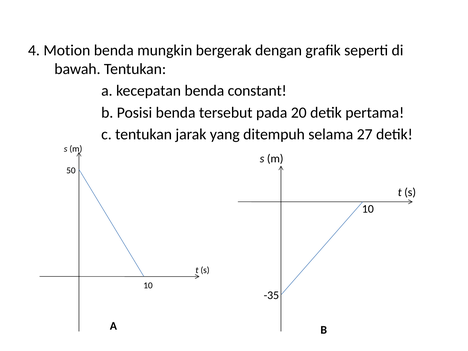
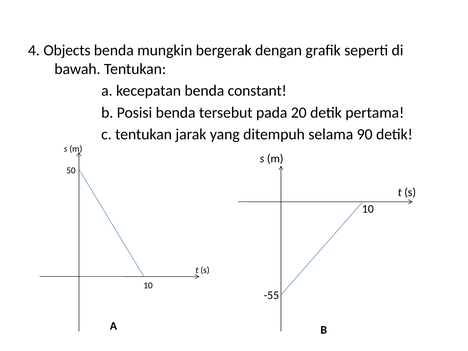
Motion: Motion -> Objects (67, 50)
27: 27 -> 90 (365, 134)
-35: -35 -> -55 (271, 295)
